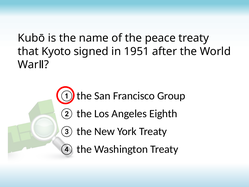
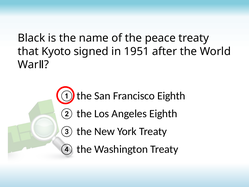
Kubō: Kubō -> Black (31, 38)
Francisco Group: Group -> Eighth (171, 96)
